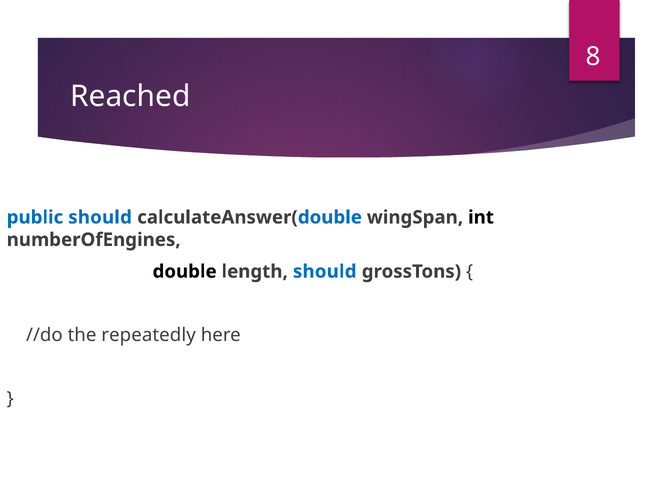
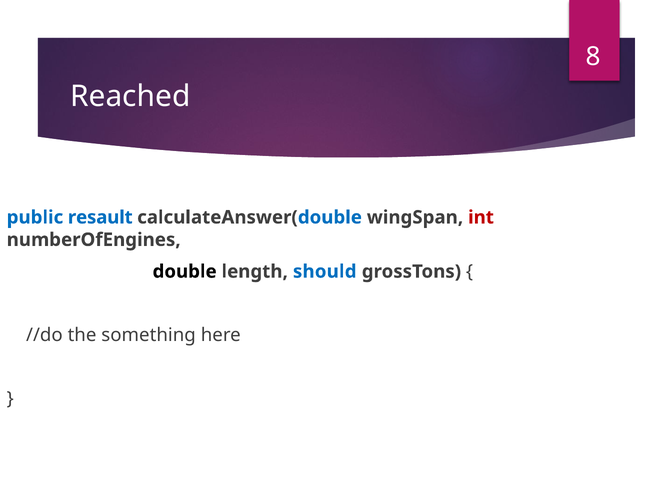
public should: should -> resault (100, 217)
int colour: black -> red (481, 217)
repeatedly: repeatedly -> something (149, 335)
